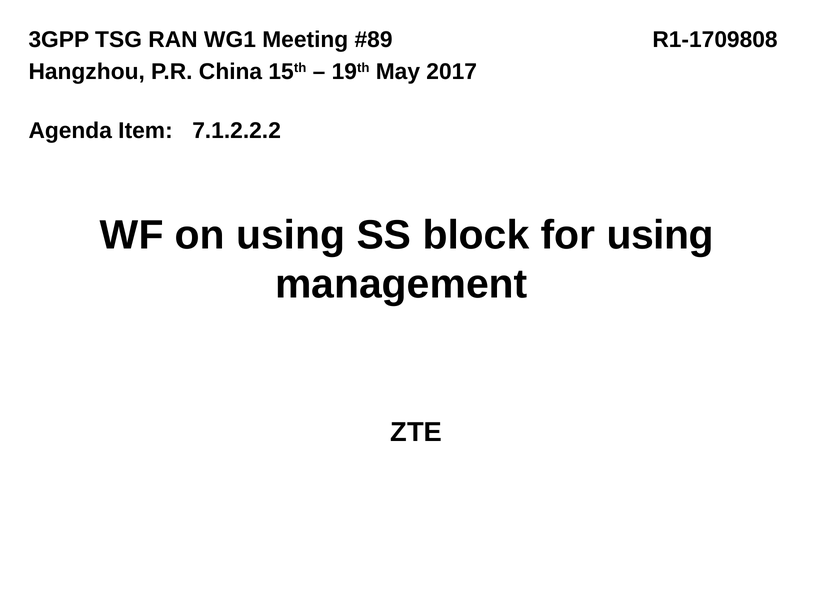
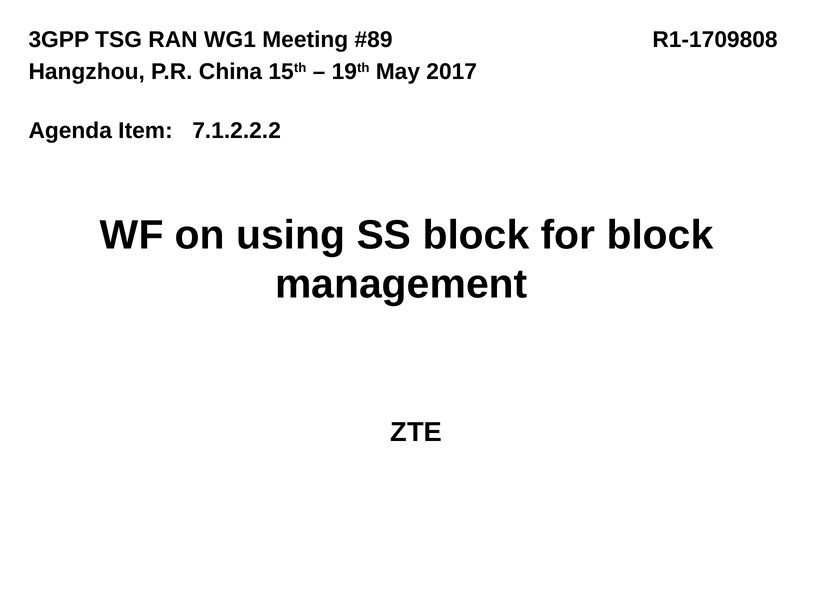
for using: using -> block (660, 235)
